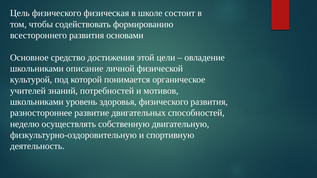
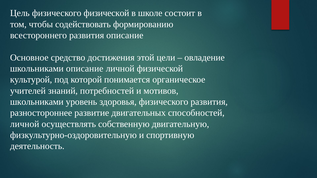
физического физическая: физическая -> физической (106, 13)
развития основами: основами -> описание (125, 35)
неделю: неделю -> личной (25, 124)
